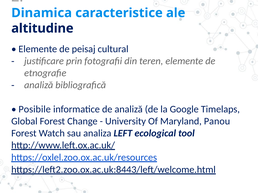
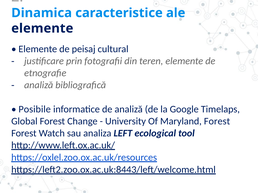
altitudine: altitudine -> elemente (42, 28)
Maryland Panou: Panou -> Forest (217, 121)
